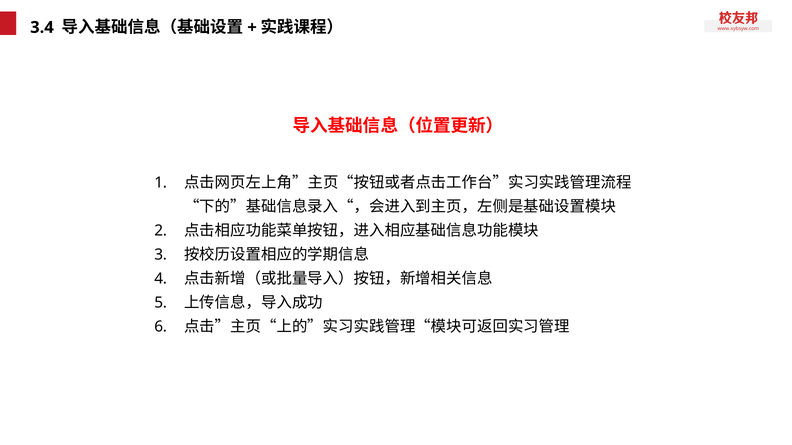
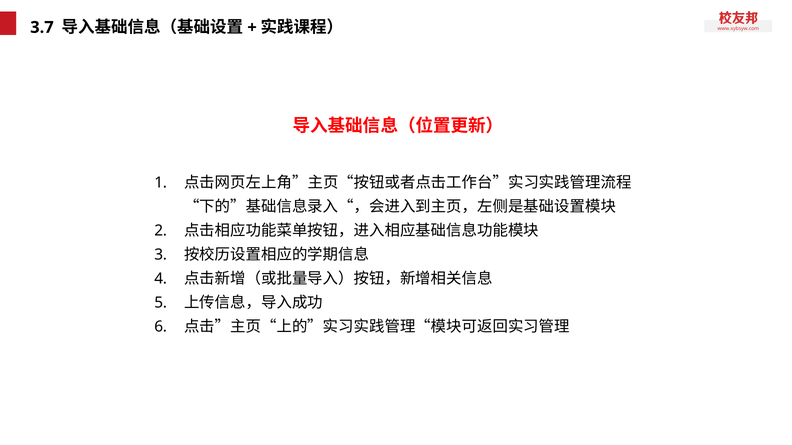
3.4: 3.4 -> 3.7 (42, 27)
